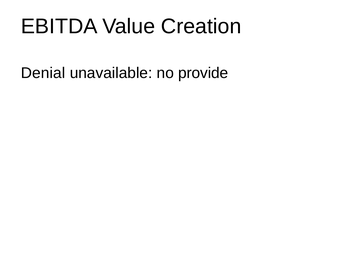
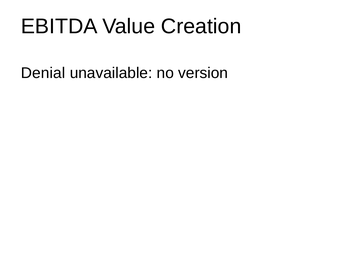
provide: provide -> version (203, 73)
